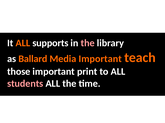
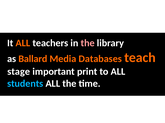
supports: supports -> teachers (50, 43)
Media Important: Important -> Databases (100, 59)
those: those -> stage (19, 72)
students colour: pink -> light blue (25, 84)
